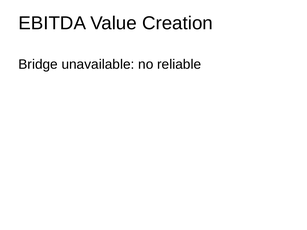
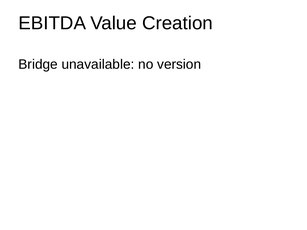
reliable: reliable -> version (179, 64)
